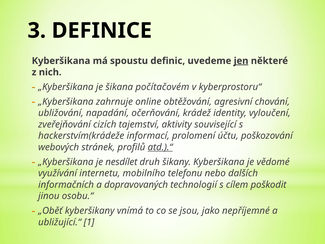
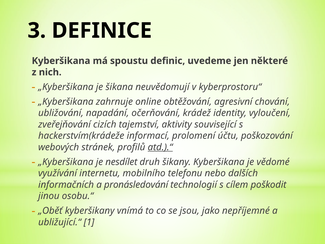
jen underline: present -> none (241, 61)
počítačovém: počítačovém -> neuvědomují (162, 87)
dopravovaných: dopravovaných -> pronásledování (136, 185)
